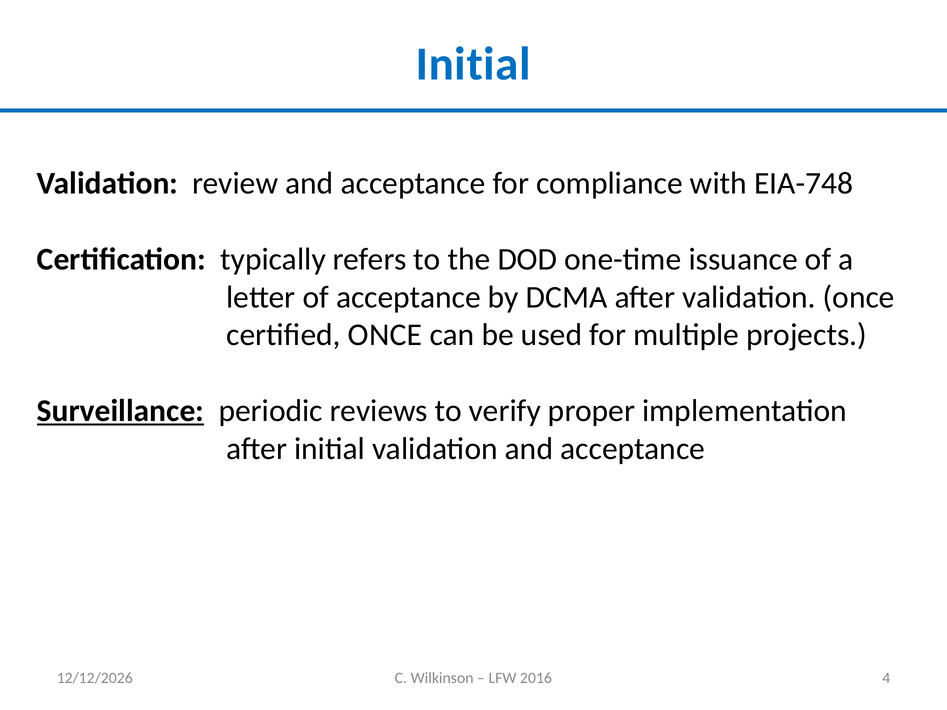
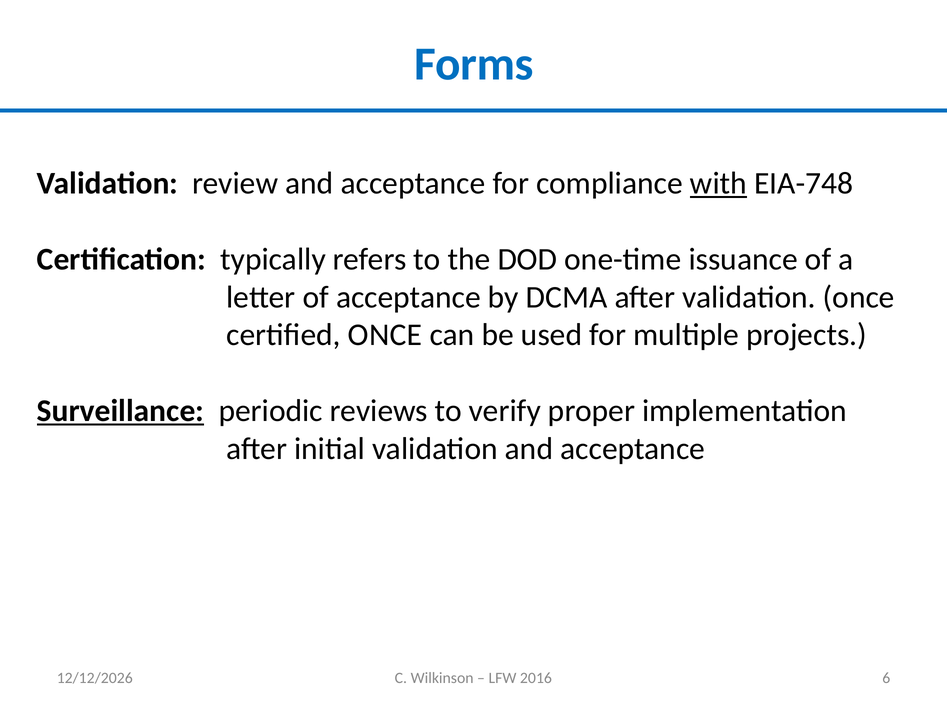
Initial: Initial -> Forms (474, 64)
with underline: none -> present (718, 184)
4: 4 -> 6 (886, 678)
